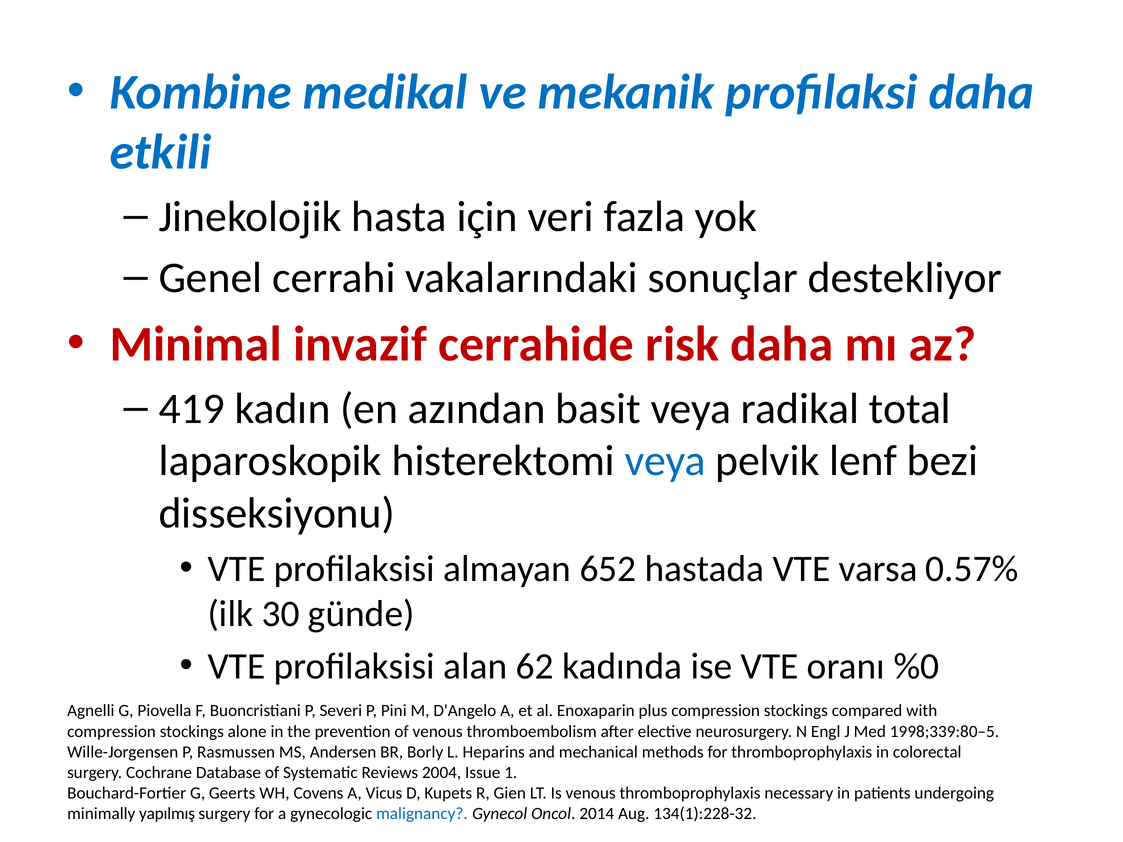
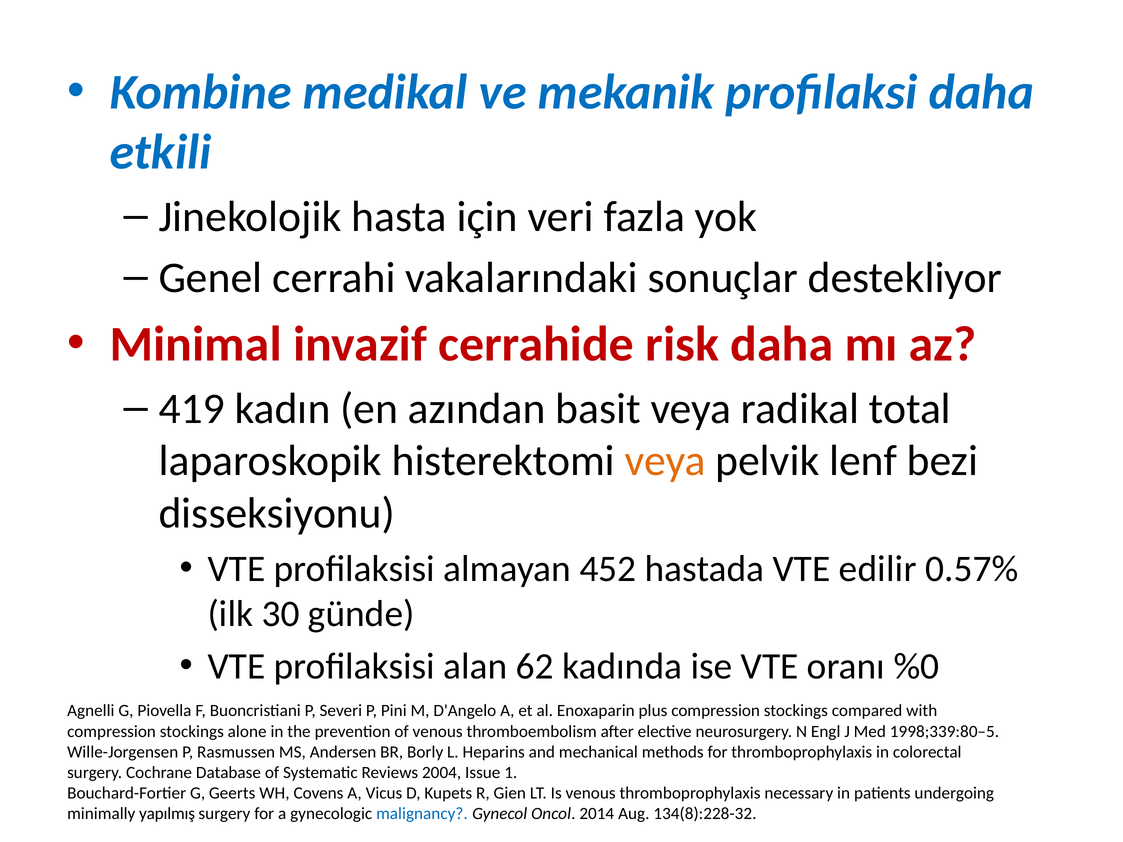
veya colour: blue -> orange (665, 461)
652: 652 -> 452 (608, 569)
varsa: varsa -> edilir (878, 569)
134(1):228-32: 134(1):228-32 -> 134(8):228-32 (705, 814)
